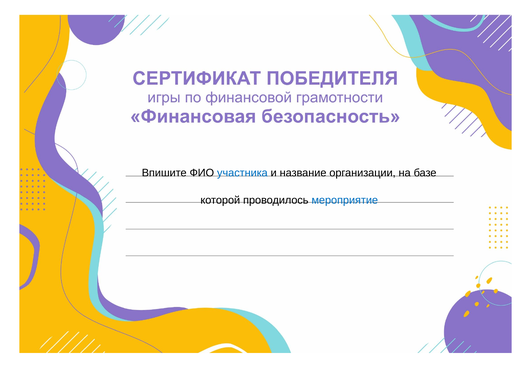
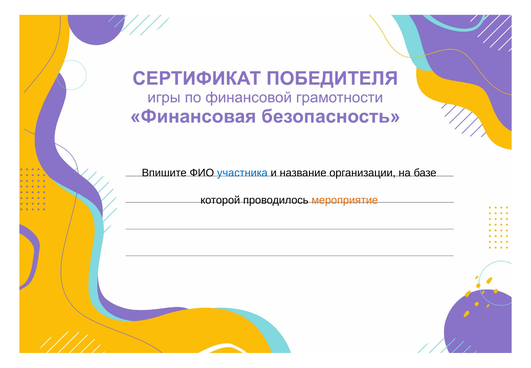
мероприятие colour: blue -> orange (345, 200)
